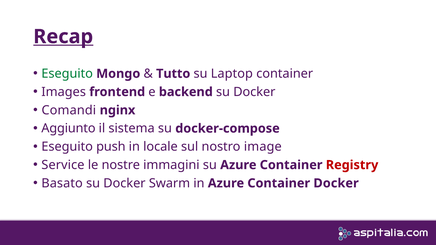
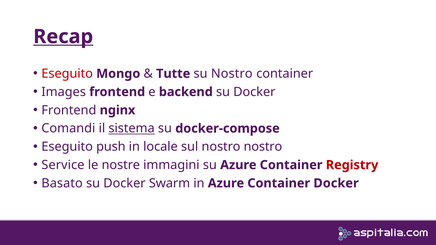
Eseguito colour: green -> red (67, 74)
Tutto: Tutto -> Tutte (173, 74)
su Laptop: Laptop -> Nostro (232, 74)
Comandi: Comandi -> Frontend (69, 110)
Aggiunto: Aggiunto -> Comandi (68, 129)
sistema underline: none -> present (132, 129)
nostro image: image -> nostro (263, 147)
